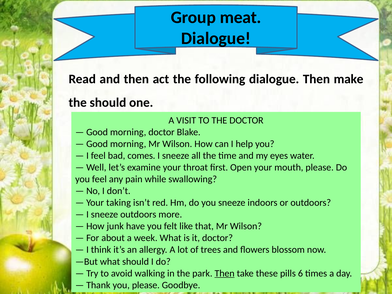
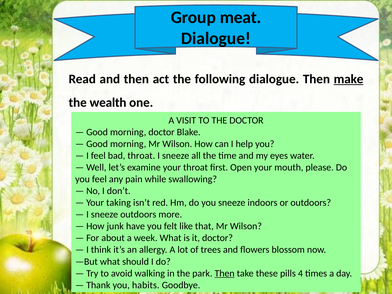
make underline: none -> present (349, 79)
the should: should -> wealth (108, 103)
bad comes: comes -> throat (141, 156)
6: 6 -> 4 (300, 273)
you please: please -> habits (146, 285)
